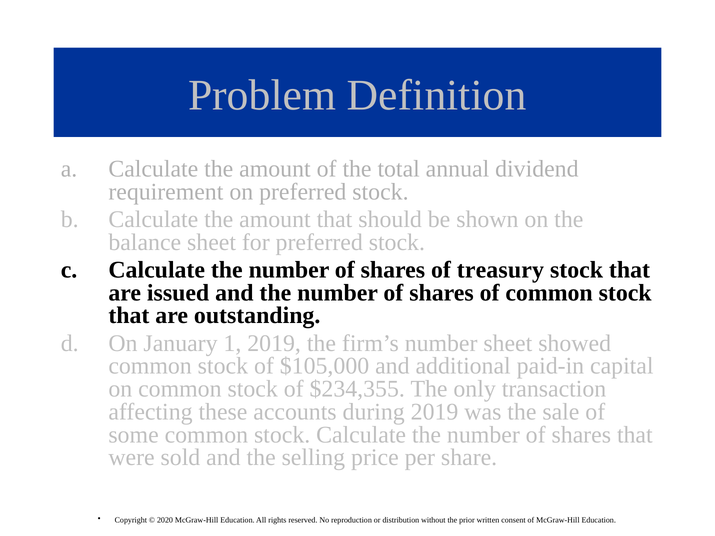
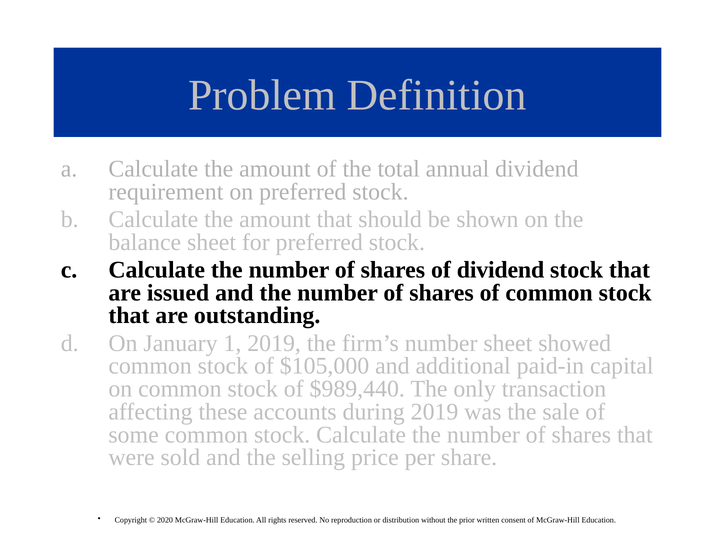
of treasury: treasury -> dividend (501, 270)
$234,355: $234,355 -> $989,440 (357, 389)
